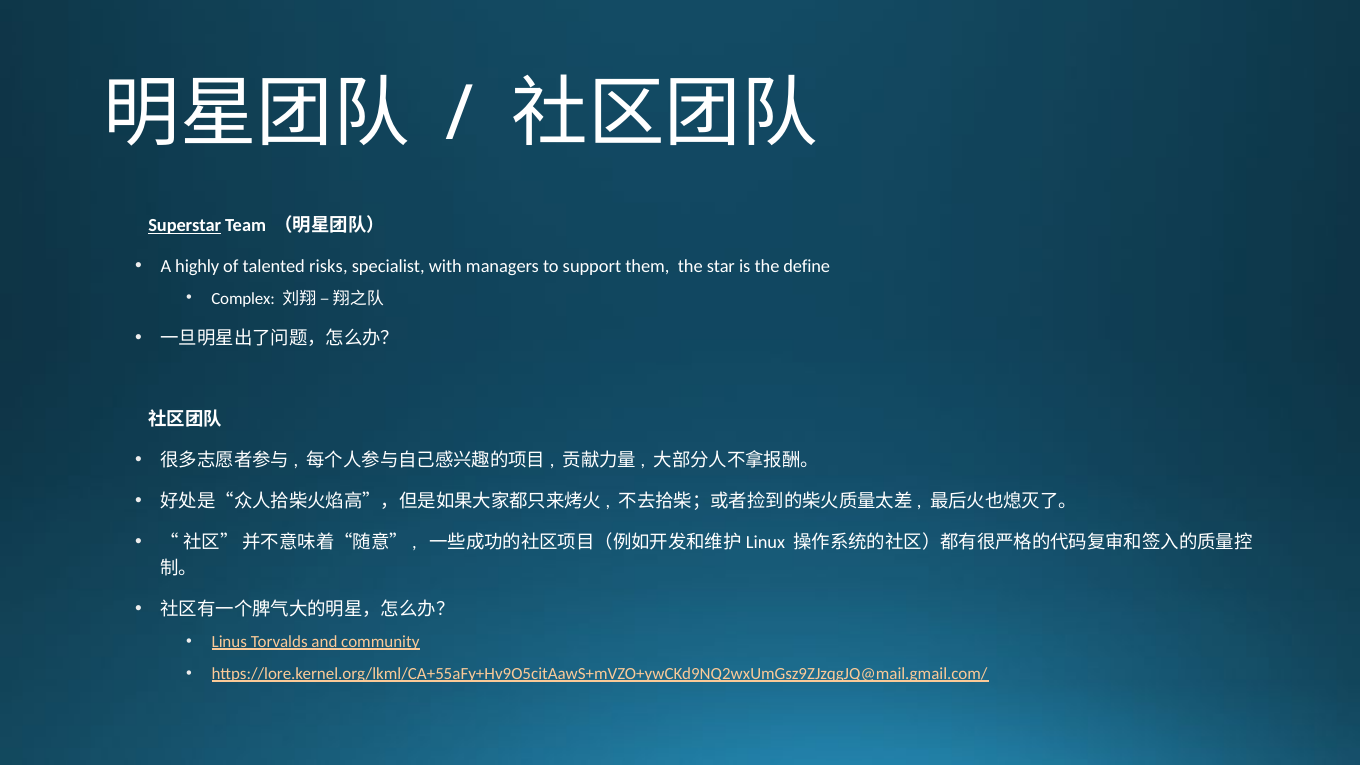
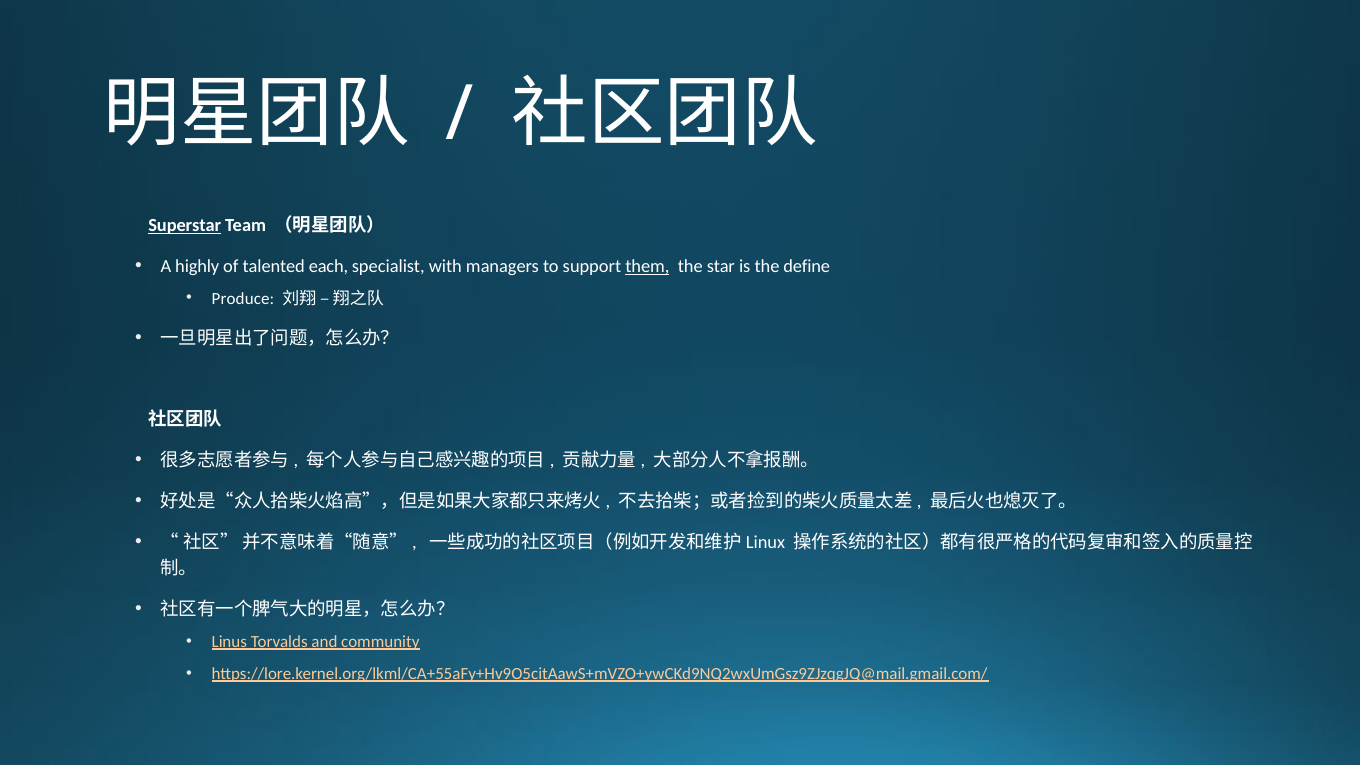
risks: risks -> each (328, 266)
them underline: none -> present (647, 266)
Complex: Complex -> Produce (243, 299)
